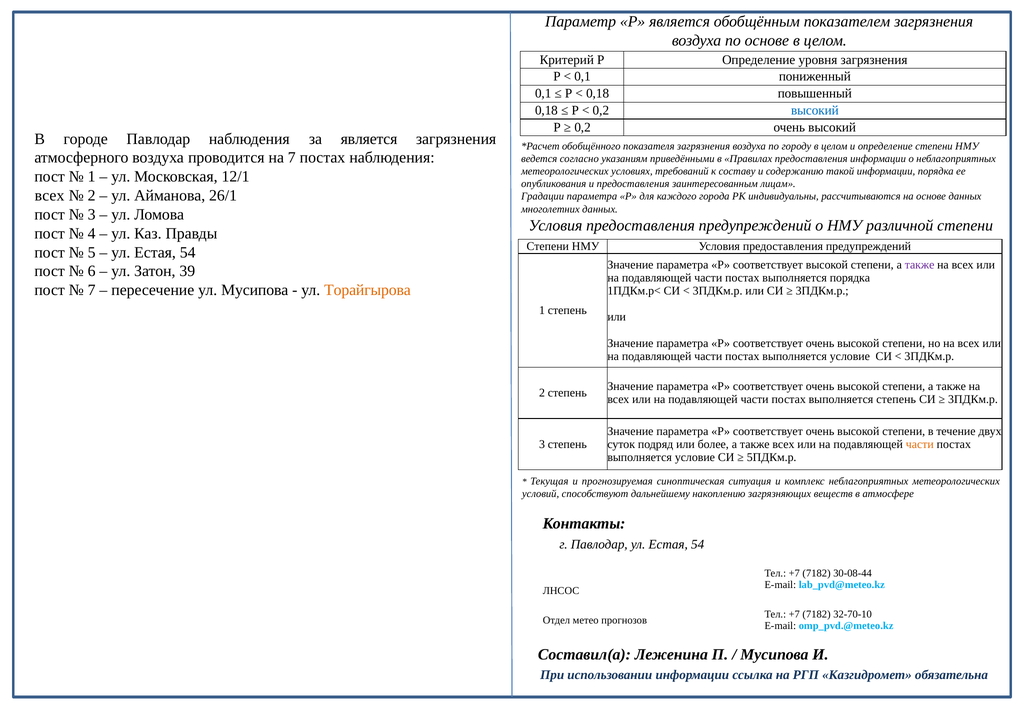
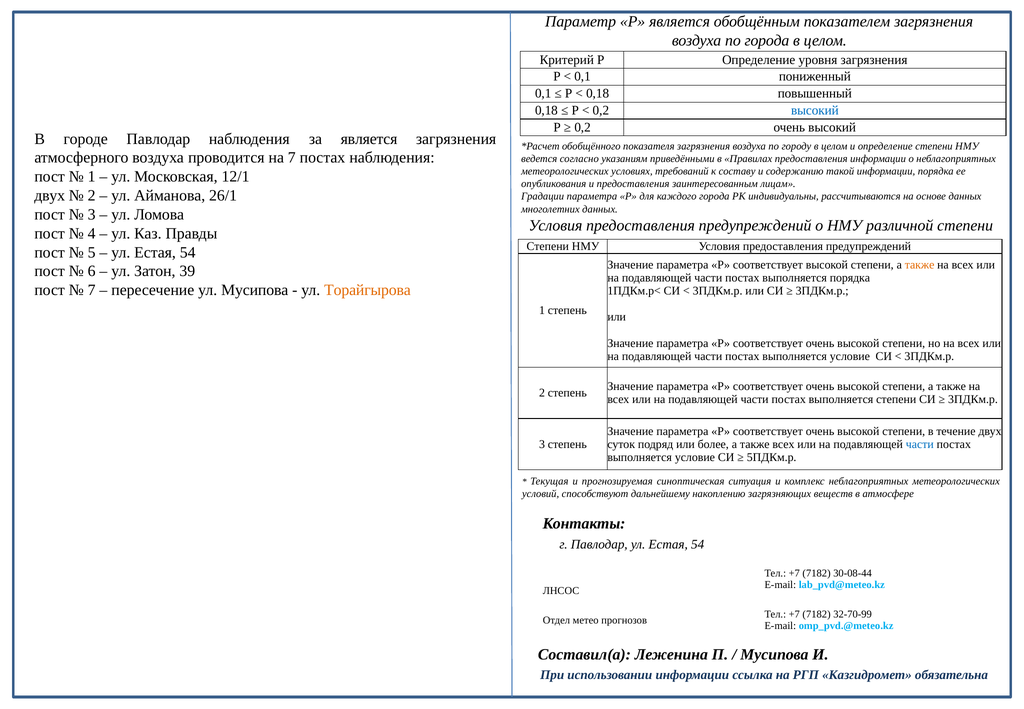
по основе: основе -> города (767, 40)
всех: всех -> двух (50, 196)
также colour: purple -> orange (920, 265)
выполняется степень: степень -> степени (896, 400)
части colour: orange -> blue (920, 444)
32-70-10: 32-70-10 -> 32-70-99 (853, 614)
